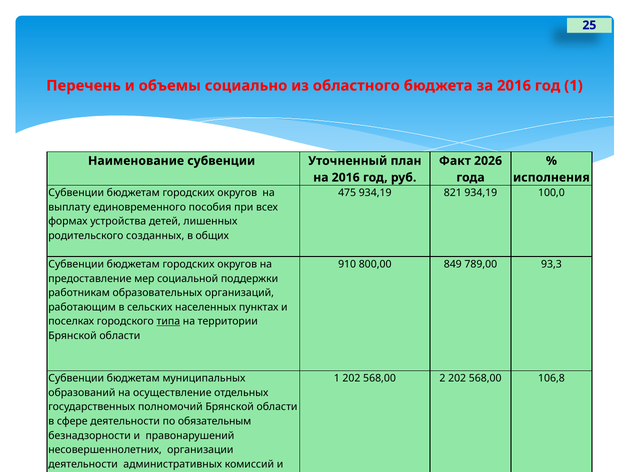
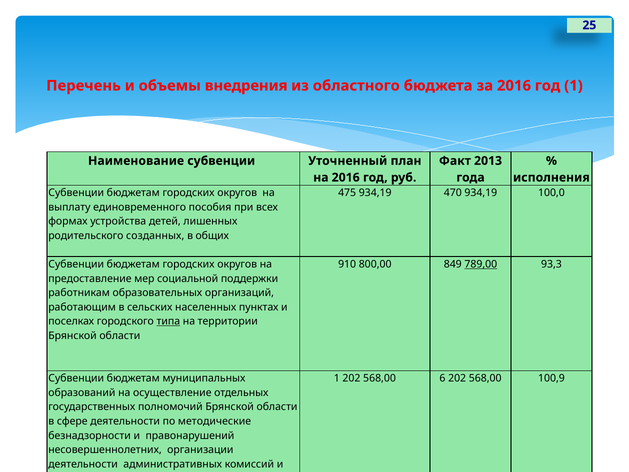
социально: социально -> внедрения (246, 86)
2026: 2026 -> 2013 (488, 161)
821: 821 -> 470 (453, 193)
789,00 underline: none -> present (481, 264)
2: 2 -> 6 (442, 378)
106,8: 106,8 -> 100,9 (551, 378)
обязательным: обязательным -> методические (215, 421)
